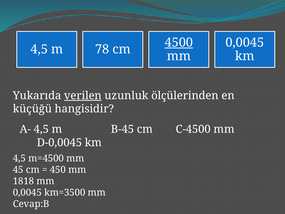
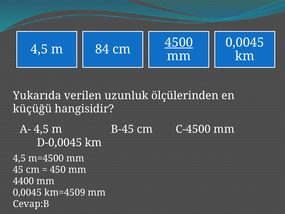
78: 78 -> 84 (102, 49)
verilen underline: present -> none (83, 95)
1818: 1818 -> 4400 (23, 181)
km=3500: km=3500 -> km=4509 (65, 192)
